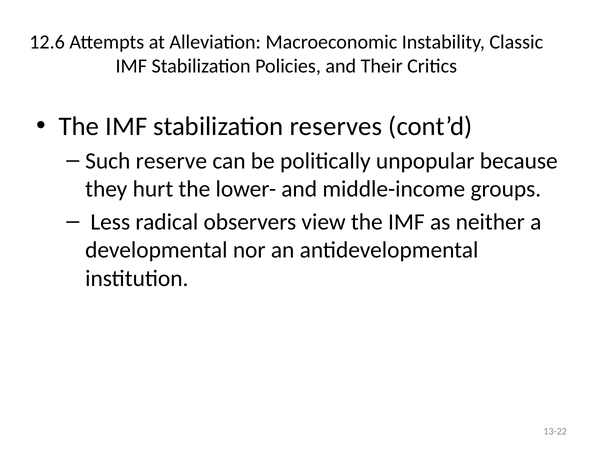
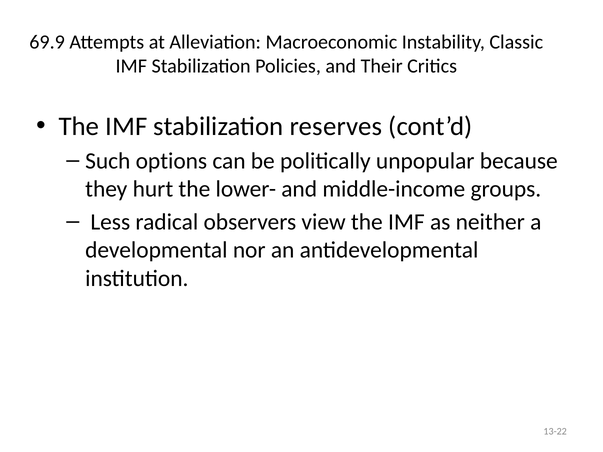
12.6: 12.6 -> 69.9 (47, 42)
reserve: reserve -> options (171, 161)
